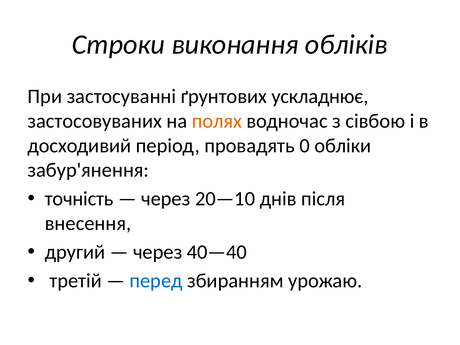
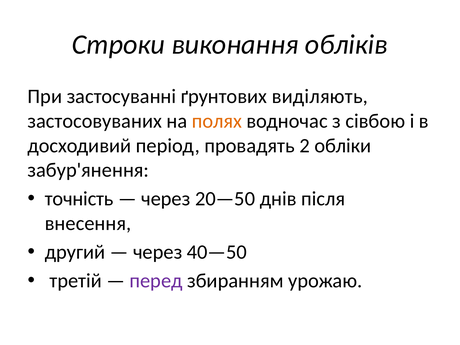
ускладнює: ускладнює -> виділяють (320, 97)
0: 0 -> 2 (305, 146)
20—10: 20—10 -> 20—50 (225, 199)
40—40: 40—40 -> 40—50 (217, 252)
перед colour: blue -> purple (156, 281)
